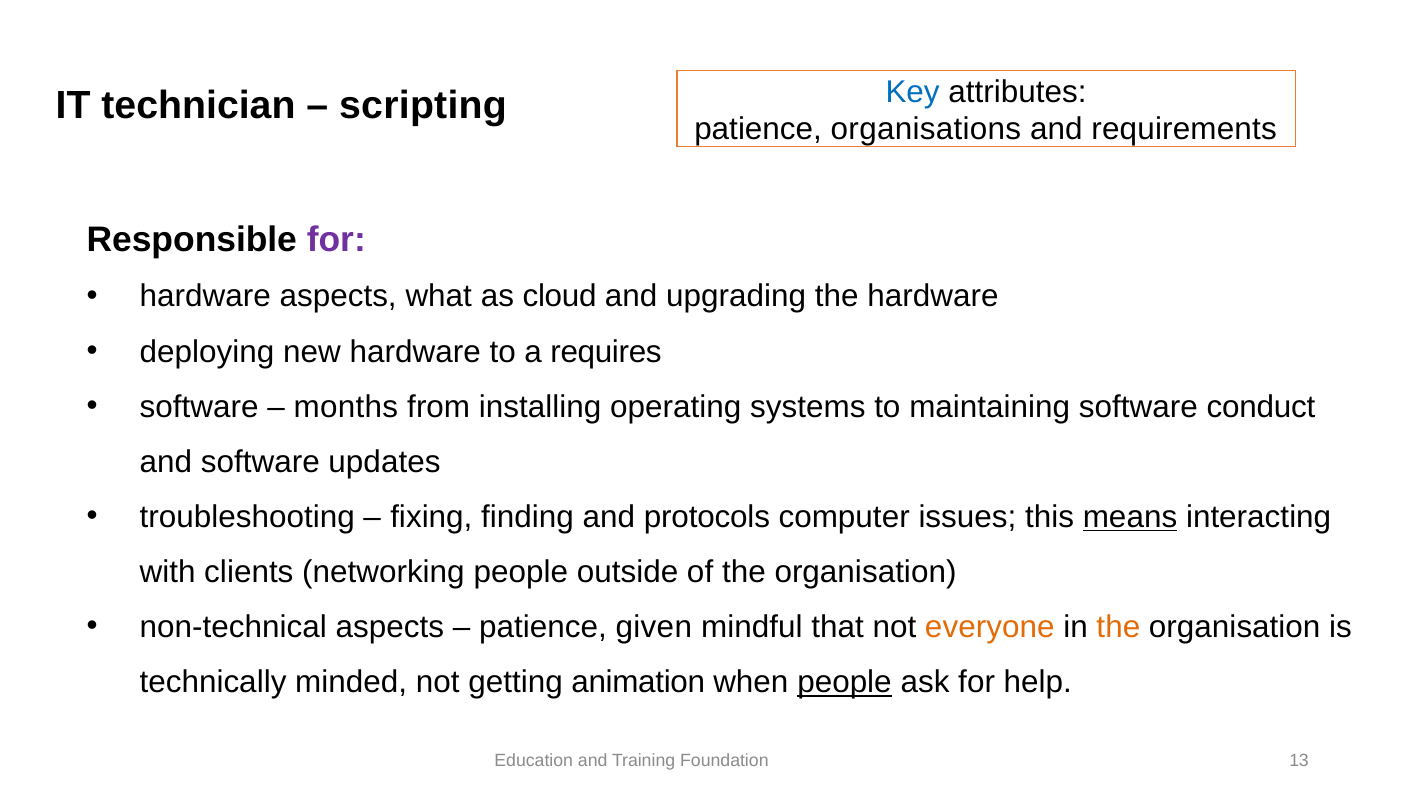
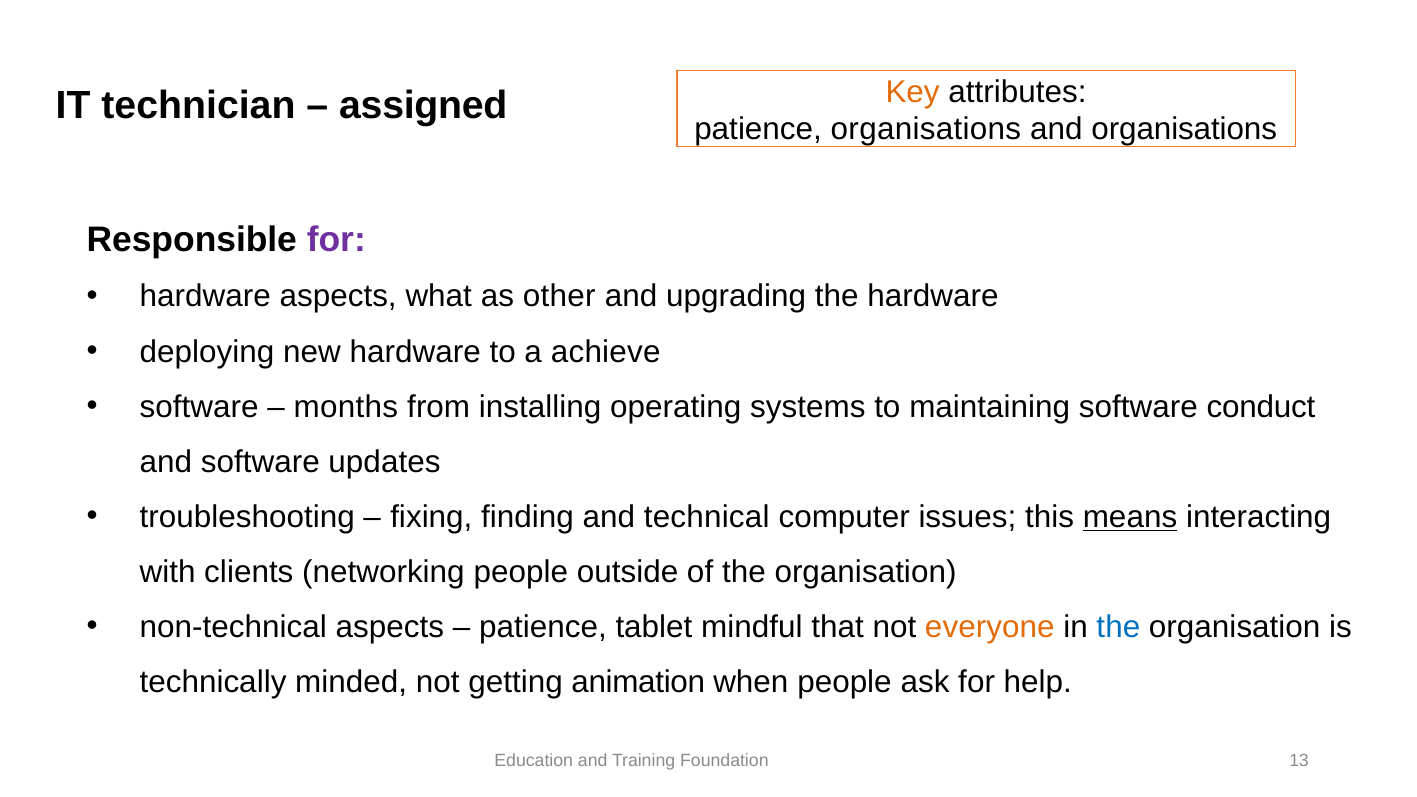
Key colour: blue -> orange (913, 92)
scripting: scripting -> assigned (423, 105)
and requirements: requirements -> organisations (1184, 130)
cloud: cloud -> other (559, 297)
requires: requires -> achieve (606, 352)
protocols: protocols -> technical (707, 517)
given: given -> tablet (654, 627)
the colour: orange -> blue (1118, 627)
people underline: present -> none (845, 682)
